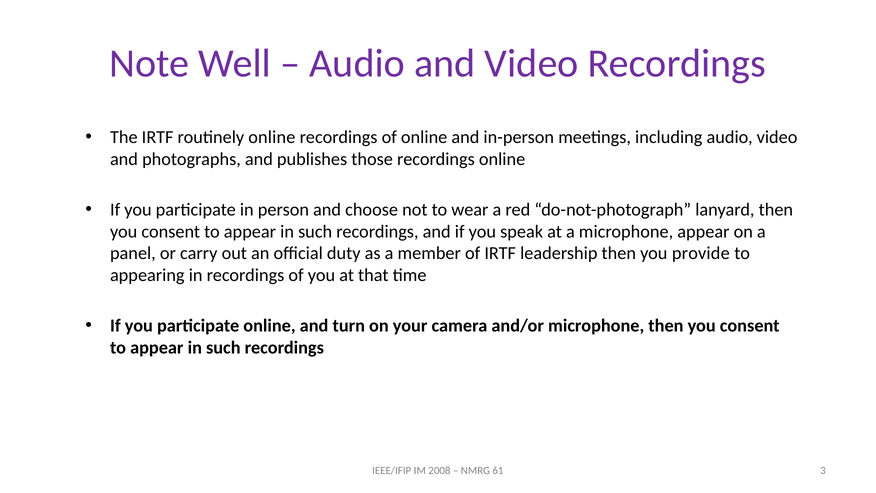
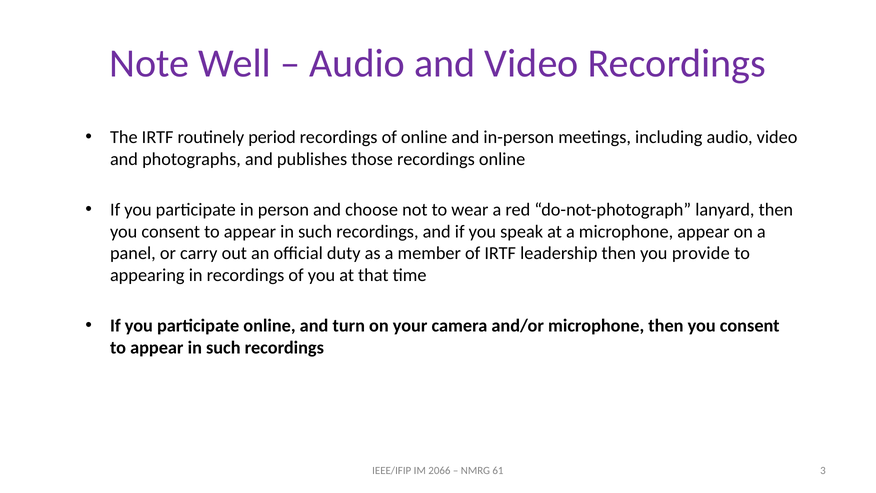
routinely online: online -> period (272, 137)
2008: 2008 -> 2066 (439, 471)
